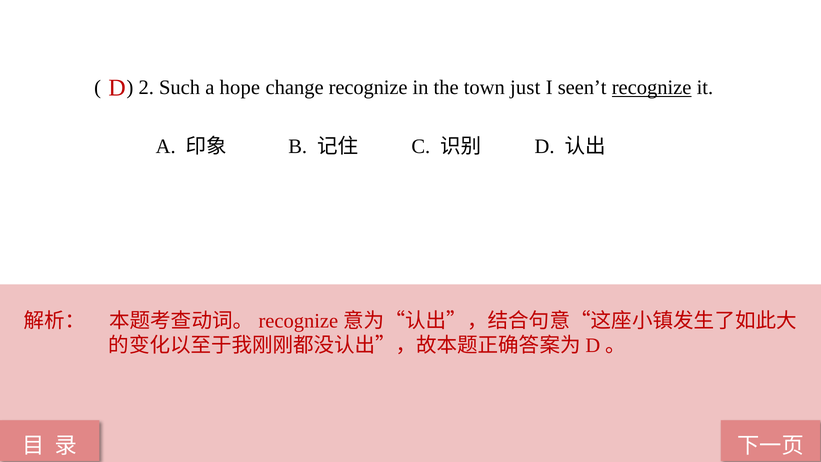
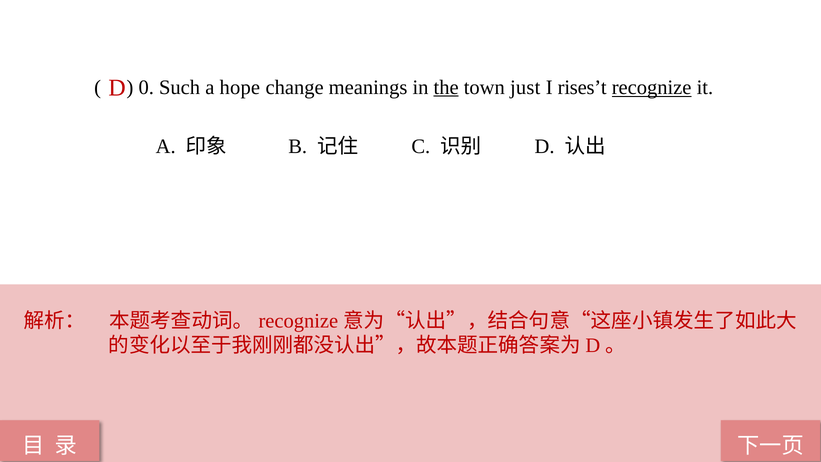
2: 2 -> 0 (146, 87)
change recognize: recognize -> meanings (368, 87)
the underline: none -> present (446, 87)
seen’t: seen’t -> rises’t (582, 87)
